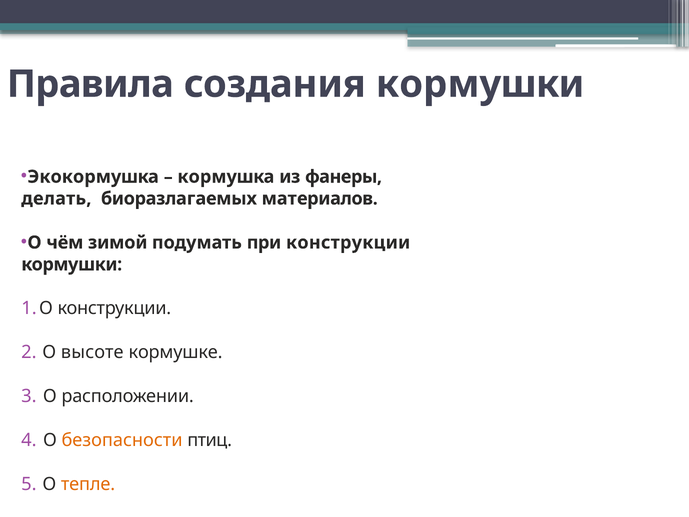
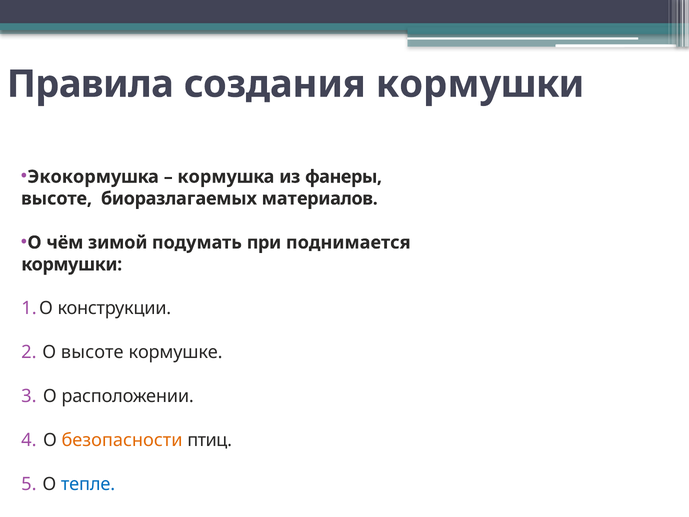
делать: делать -> высоте (57, 198)
при конструкции: конструкции -> поднимается (348, 242)
тепле colour: orange -> blue (88, 484)
